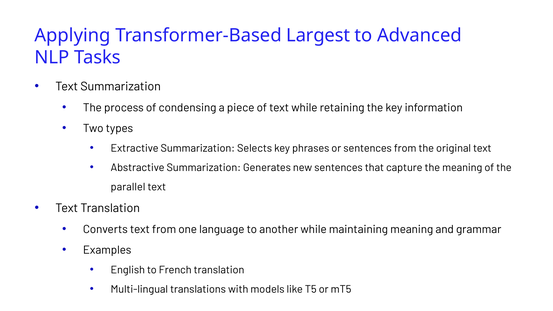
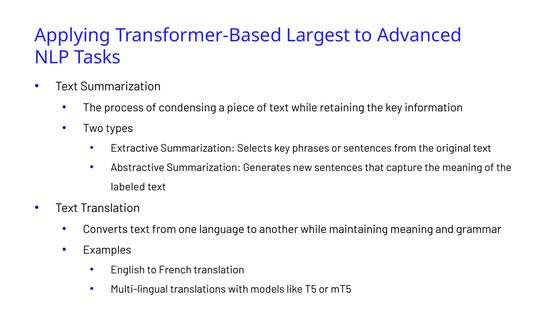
parallel: parallel -> labeled (128, 187)
